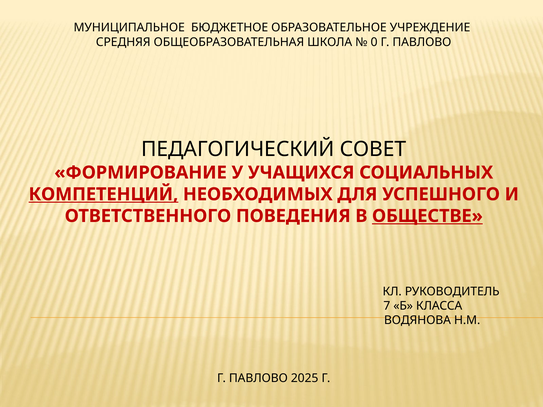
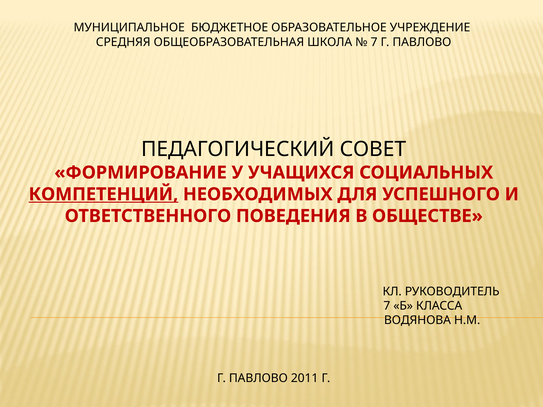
0: 0 -> 7 (374, 42)
ОБЩЕСТВЕ underline: present -> none (427, 216)
2025: 2025 -> 2011 (305, 378)
